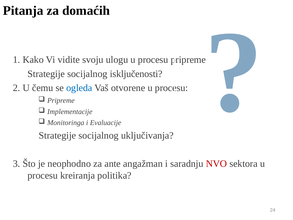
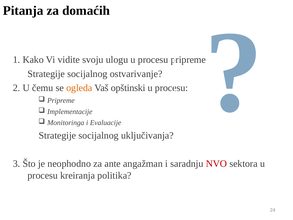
isključenosti: isključenosti -> ostvarivanje (136, 74)
ogleda colour: blue -> orange (79, 88)
otvorene: otvorene -> opštinski (128, 88)
